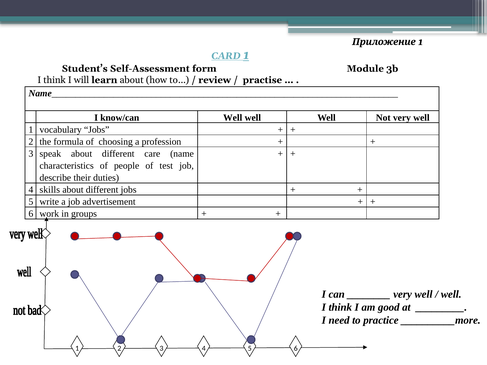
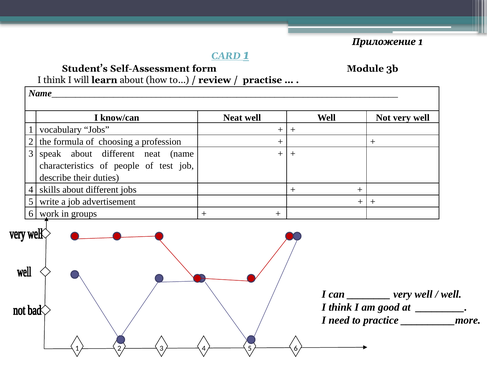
know/can Well: Well -> Neat (233, 118)
different care: care -> neat (152, 154)
